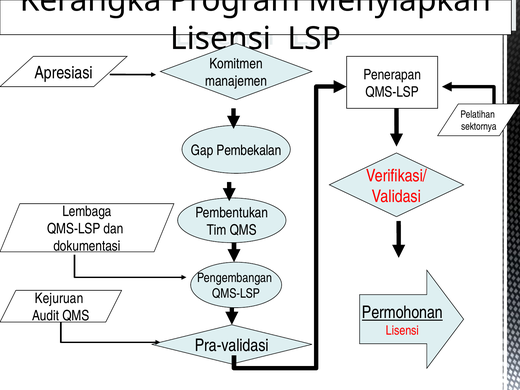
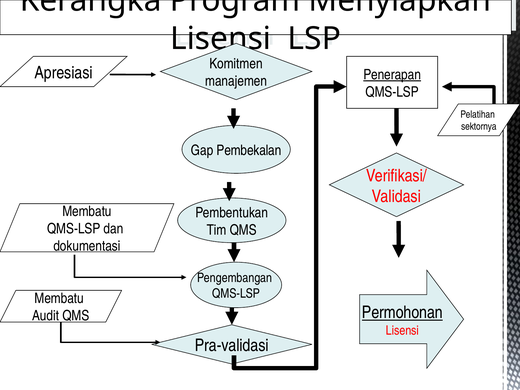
Penerapan underline: none -> present (392, 75)
Lembaga: Lembaga -> Membatu (87, 211)
Kejuruan: Kejuruan -> Membatu (59, 299)
